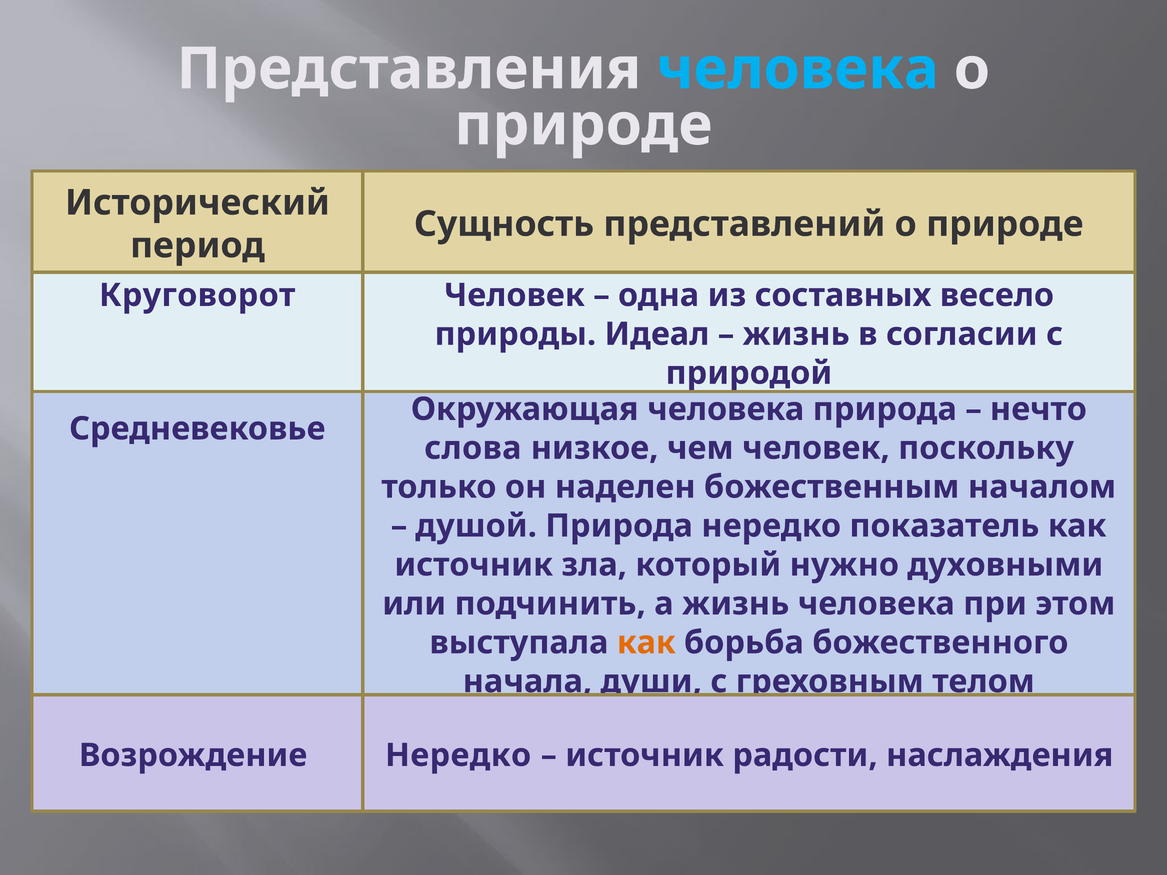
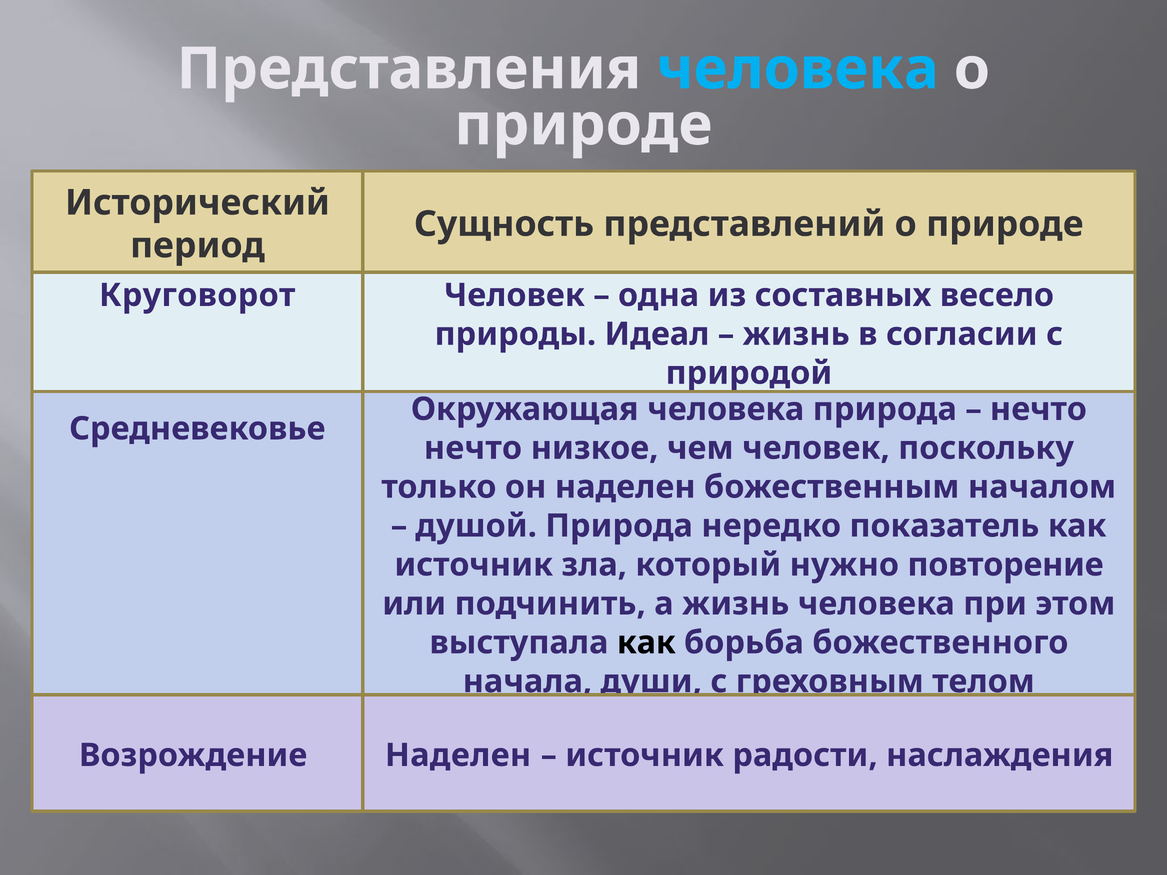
слова: слова -> нечто (473, 448)
духовными: духовными -> повторение (1006, 565)
как colour: orange -> black (646, 643)
Нередко: Нередко -> Наделен (458, 755)
